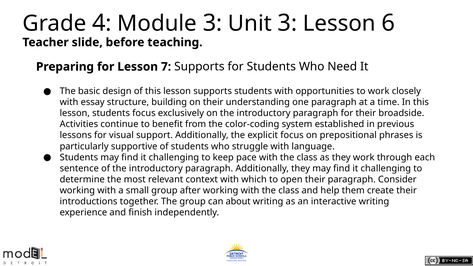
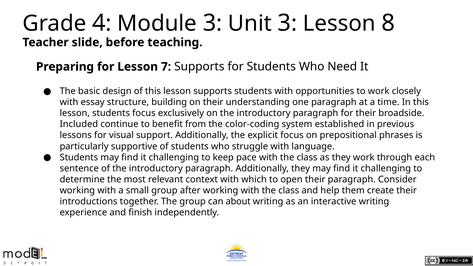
6: 6 -> 8 (388, 23)
Activities: Activities -> Included (79, 124)
